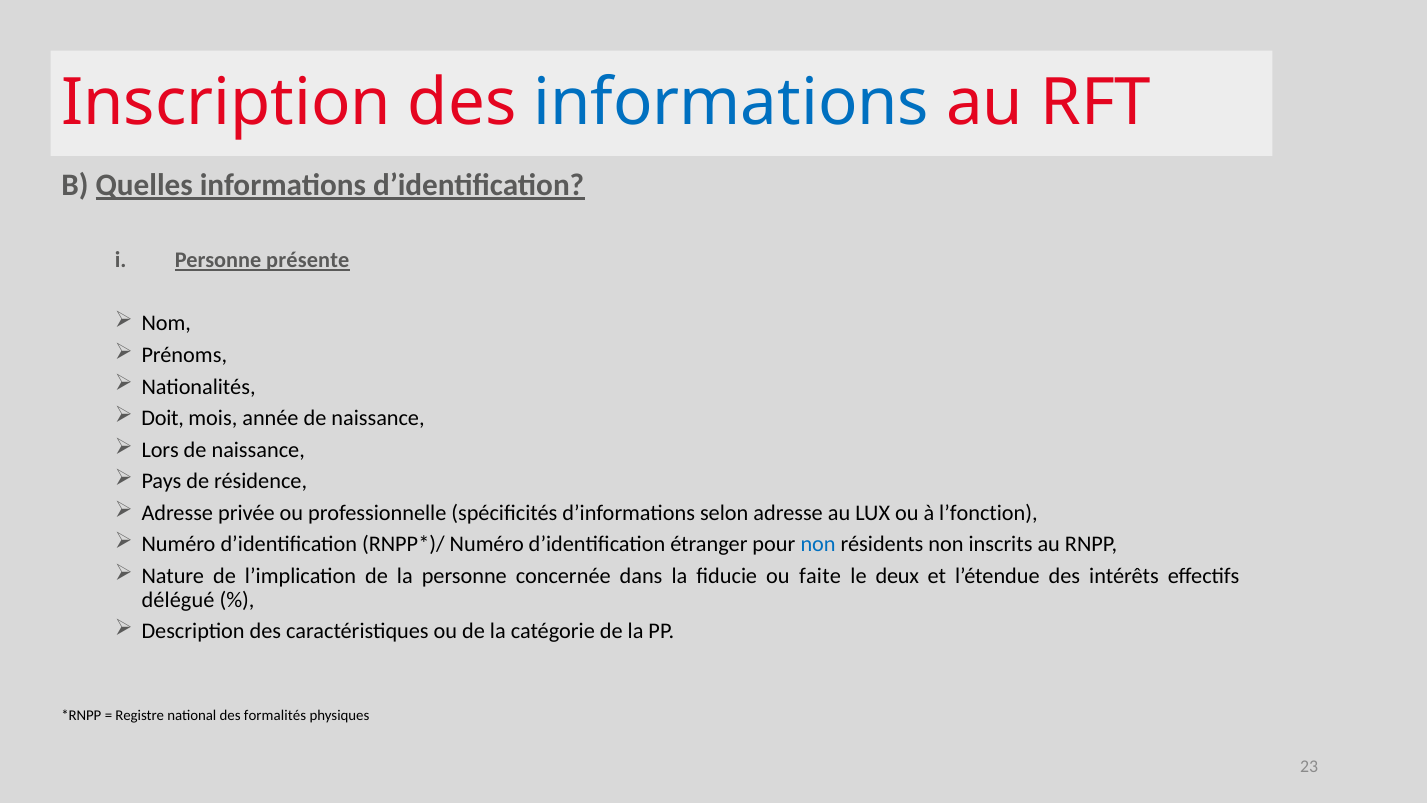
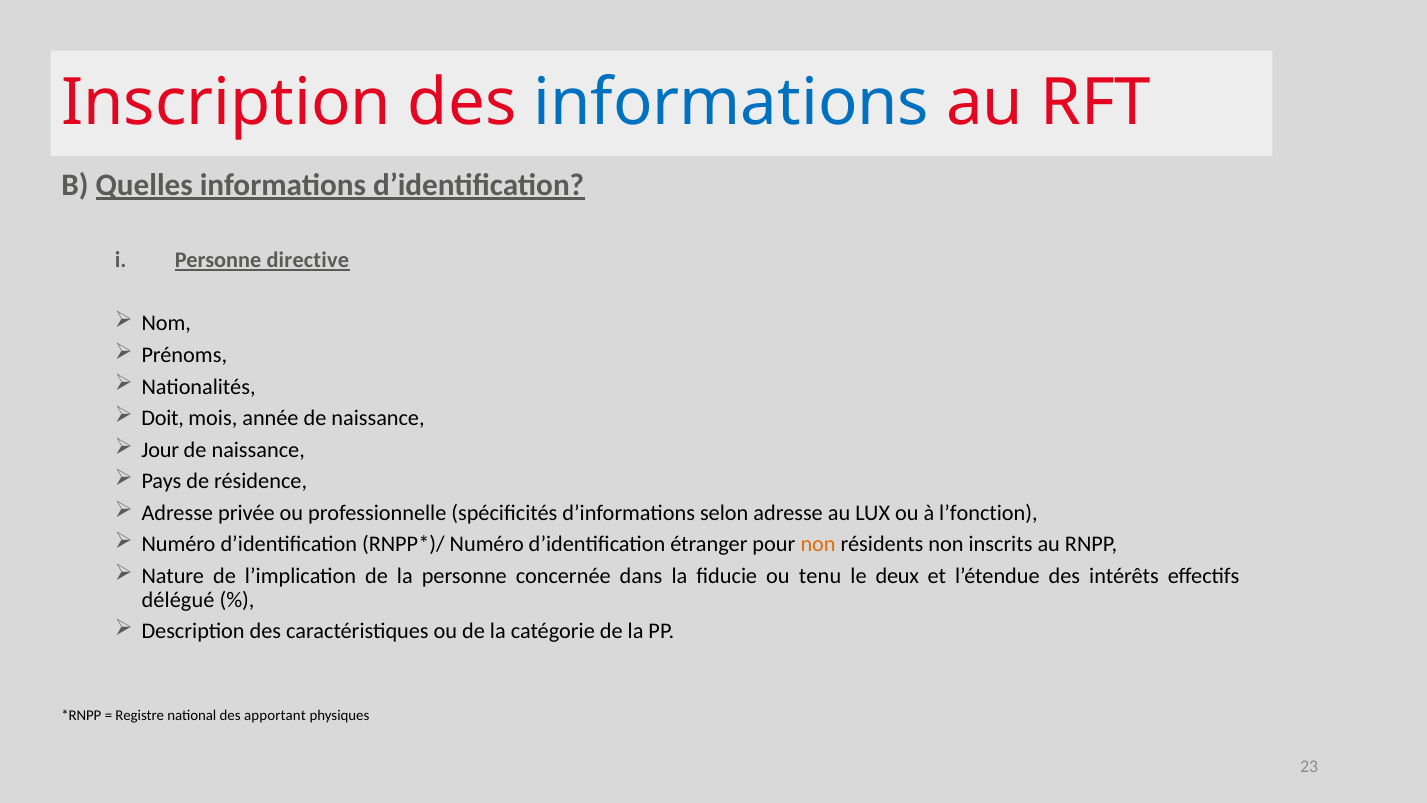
présente: présente -> directive (308, 260)
Lors: Lors -> Jour (160, 450)
non colour: blue -> orange (818, 544)
faite: faite -> tenu (820, 576)
formalités: formalités -> apportant (275, 715)
